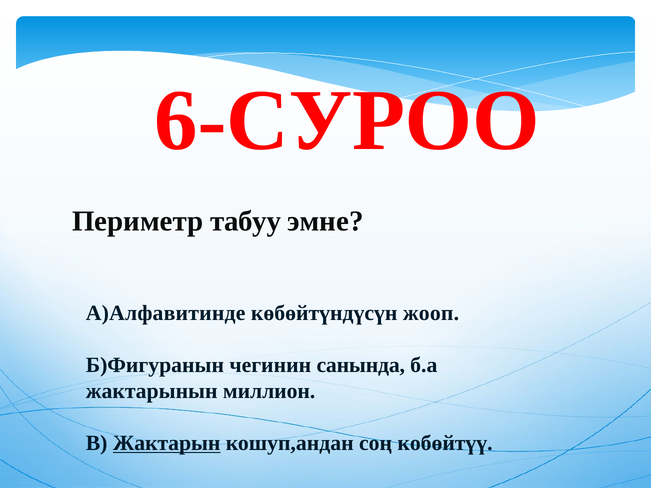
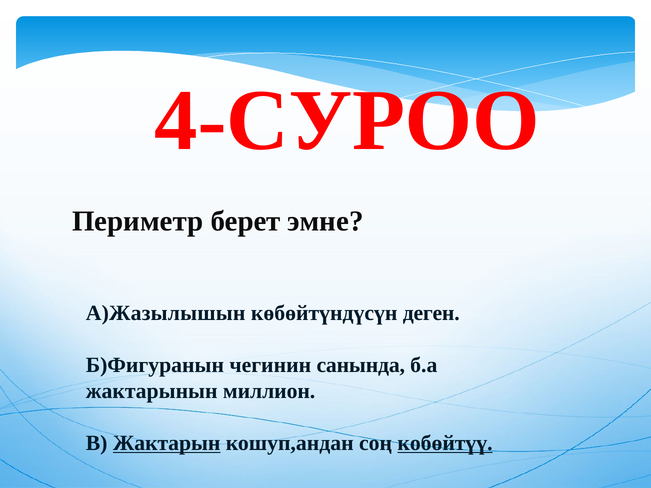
6-СУРОО: 6-СУРОО -> 4-СУРОО (347, 121)
табуу: табуу -> берет (245, 221)
А)Алфавитинде: А)Алфавитинде -> А)Жазылышын (166, 313)
жооп: жооп -> деген (431, 313)
кобөйтүү underline: none -> present (445, 443)
